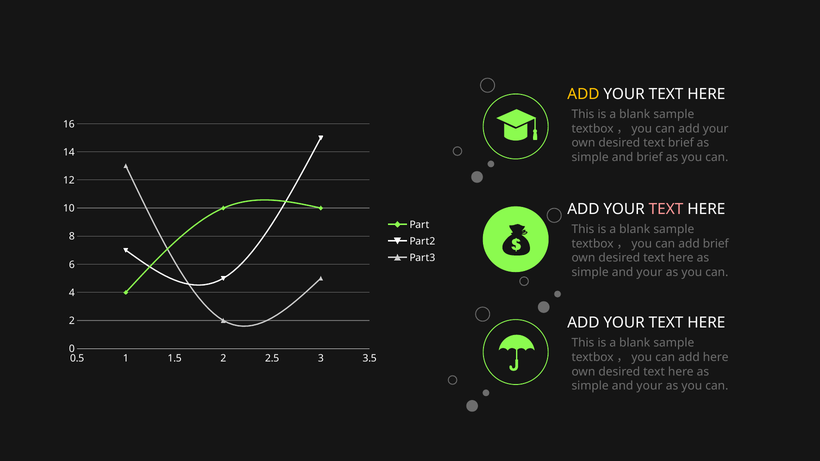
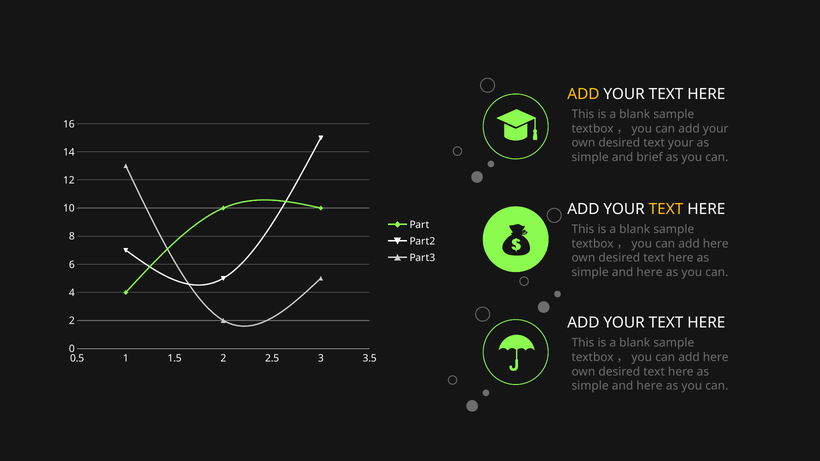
text brief: brief -> your (681, 143)
TEXT colour: pink -> yellow (666, 209)
brief: brief -> here (716, 244)
your: your -> here (650, 273)
your: your -> here (650, 386)
